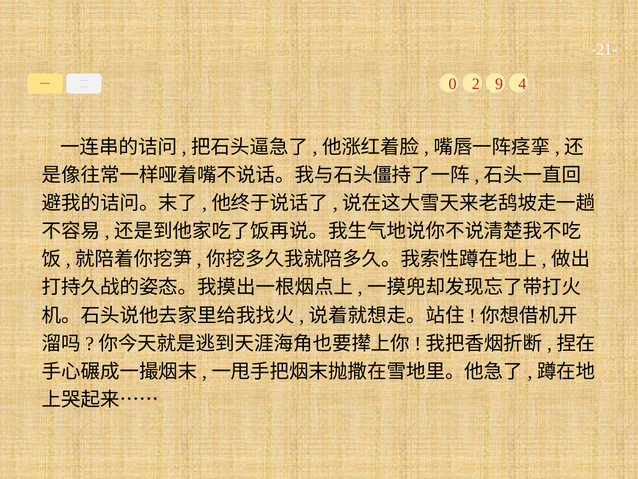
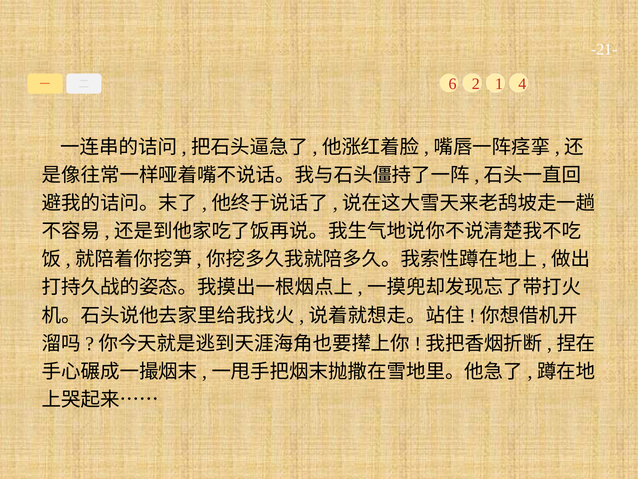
0: 0 -> 6 (453, 84)
9: 9 -> 1 (499, 84)
